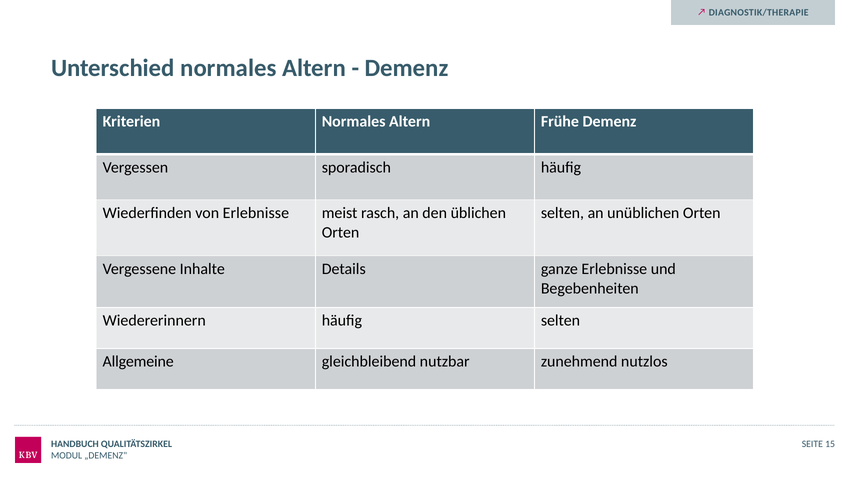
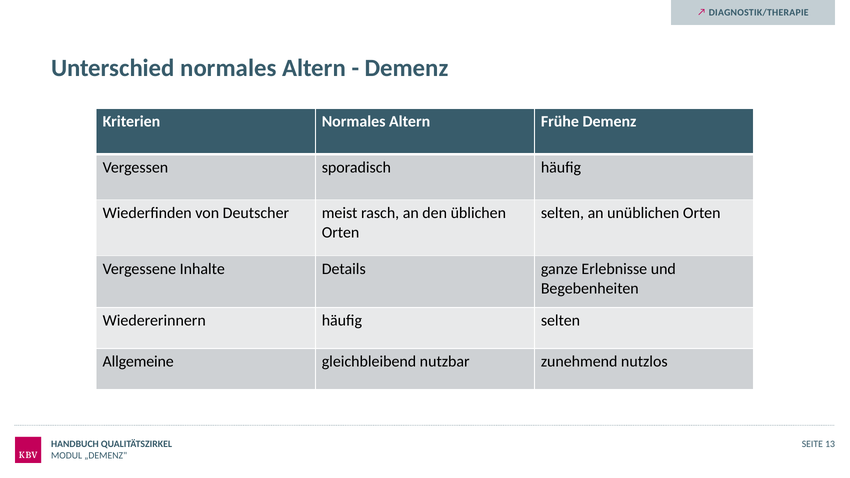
von Erlebnisse: Erlebnisse -> Deutscher (256, 213)
15: 15 -> 13 (830, 444)
